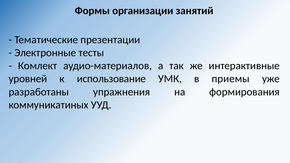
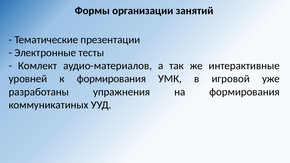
к использование: использование -> формирования (111, 79)
приемы: приемы -> игровой (231, 79)
